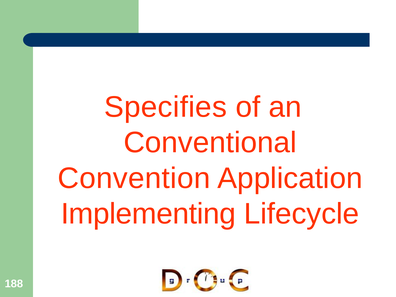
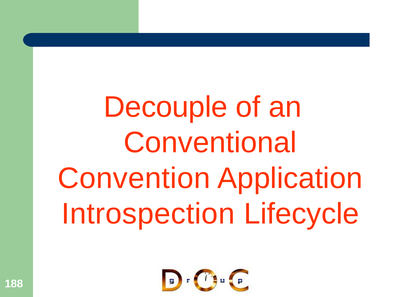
Specifies: Specifies -> Decouple (166, 107)
Implementing: Implementing -> Introspection (148, 214)
